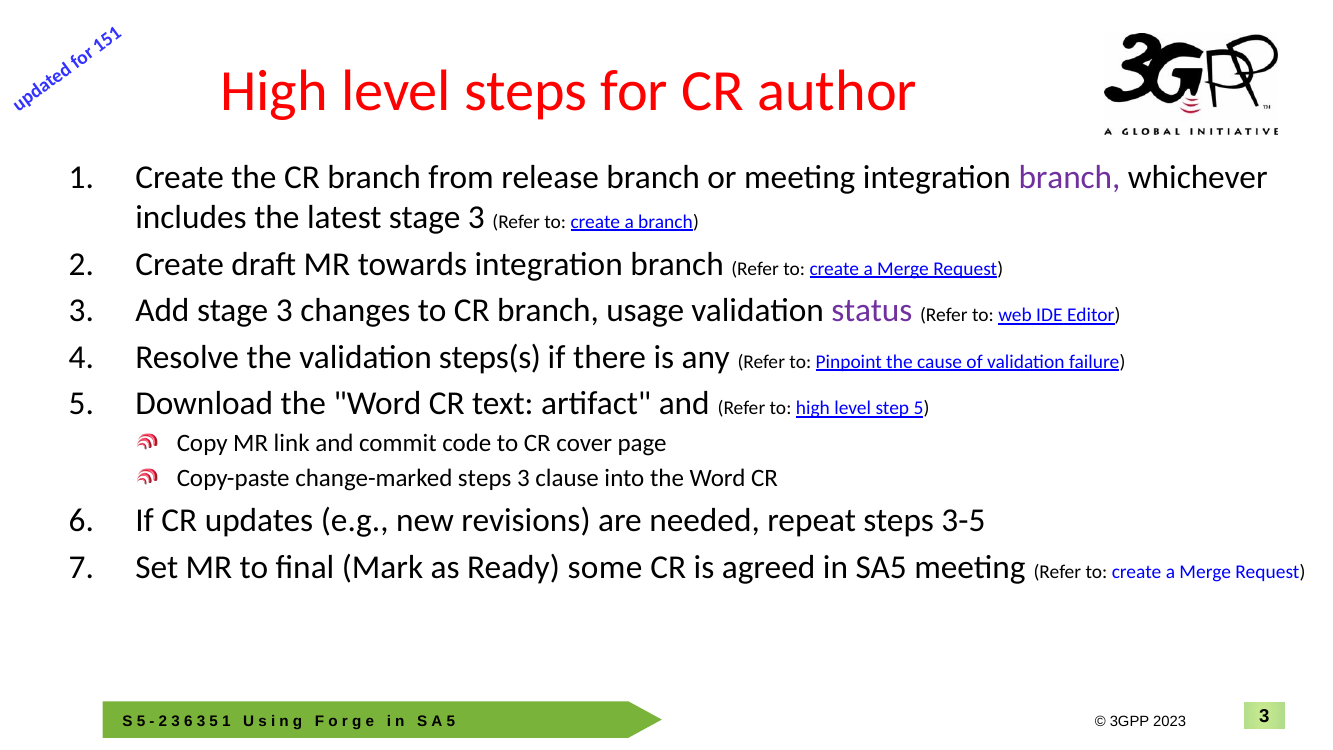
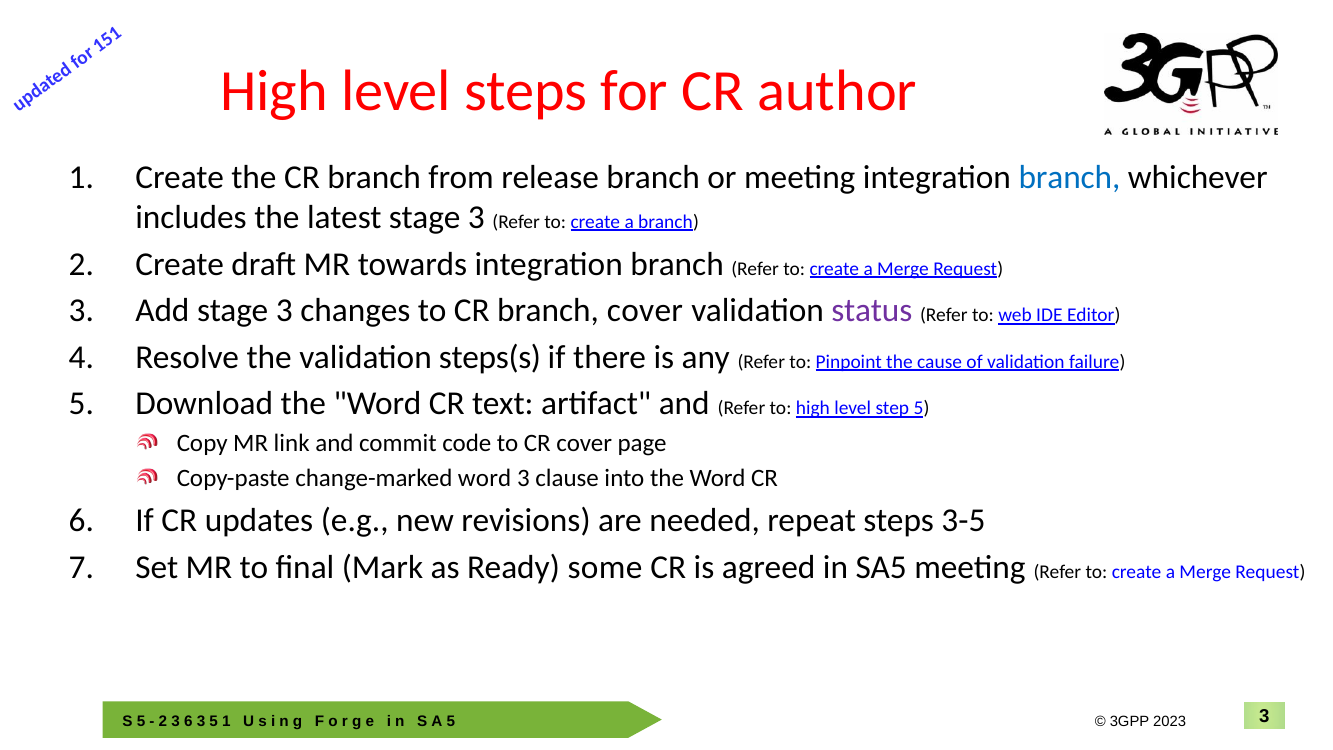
branch colour: purple -> blue (1070, 177)
branch usage: usage -> cover (645, 311)
change-marked steps: steps -> word (485, 478)
